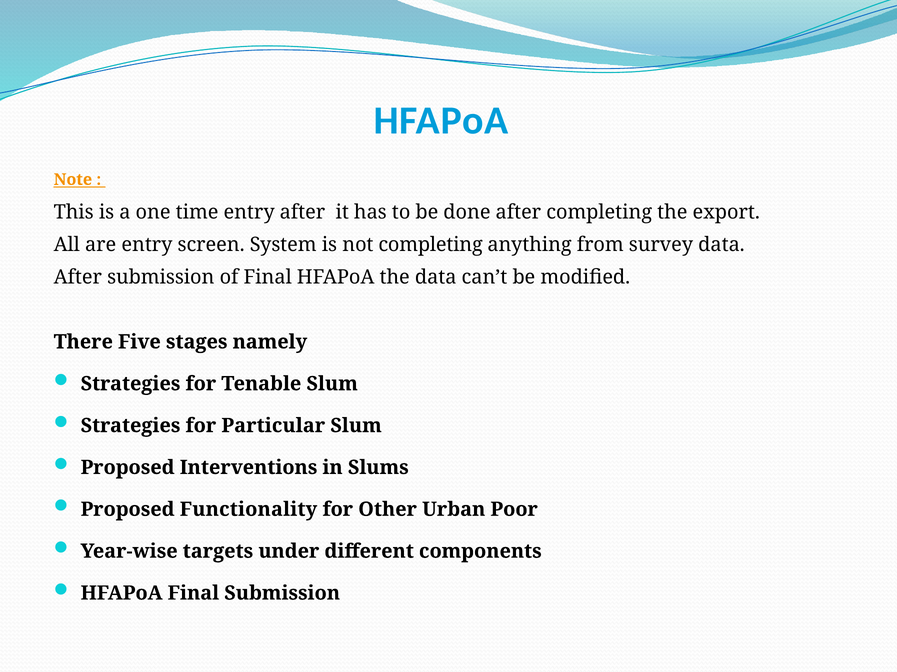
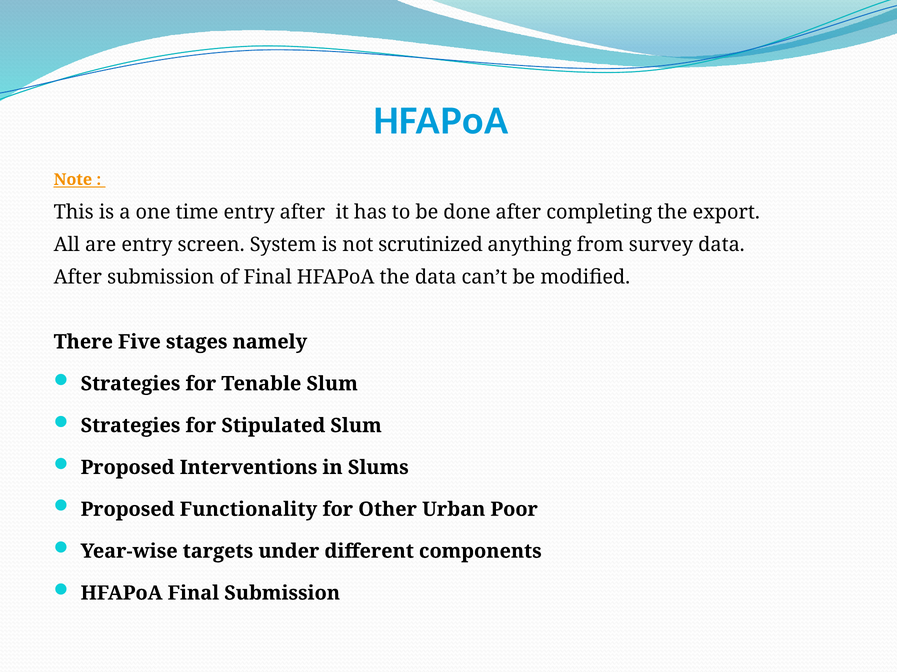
not completing: completing -> scrutinized (431, 245)
Particular: Particular -> Stipulated (273, 426)
